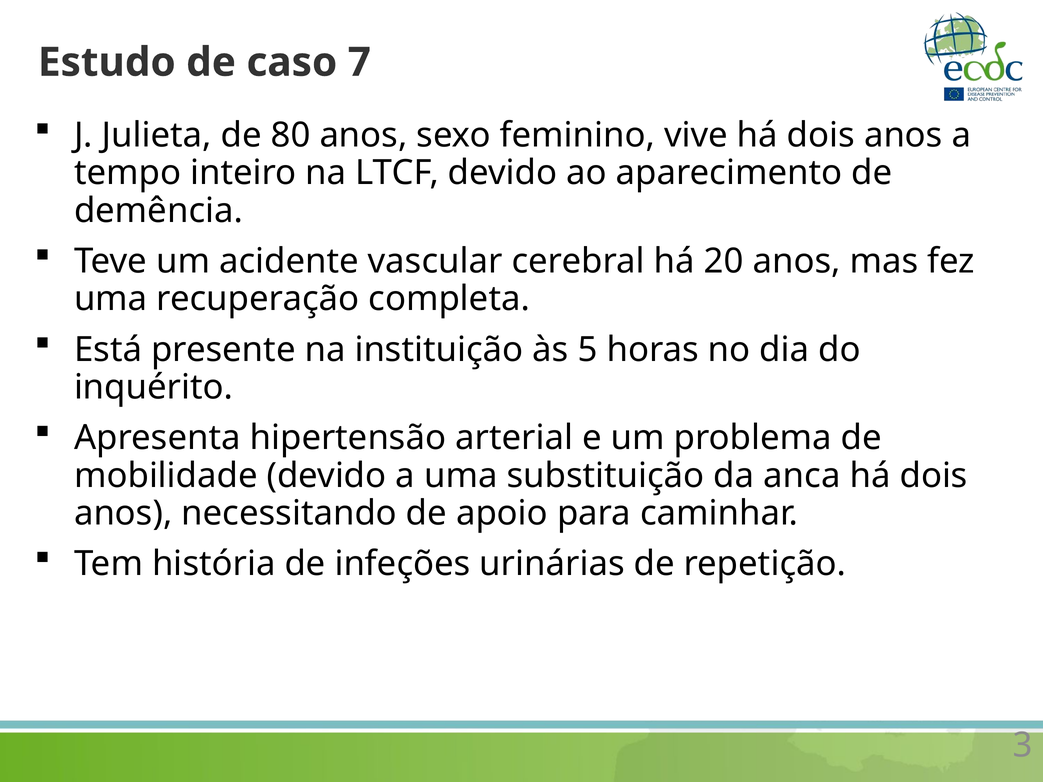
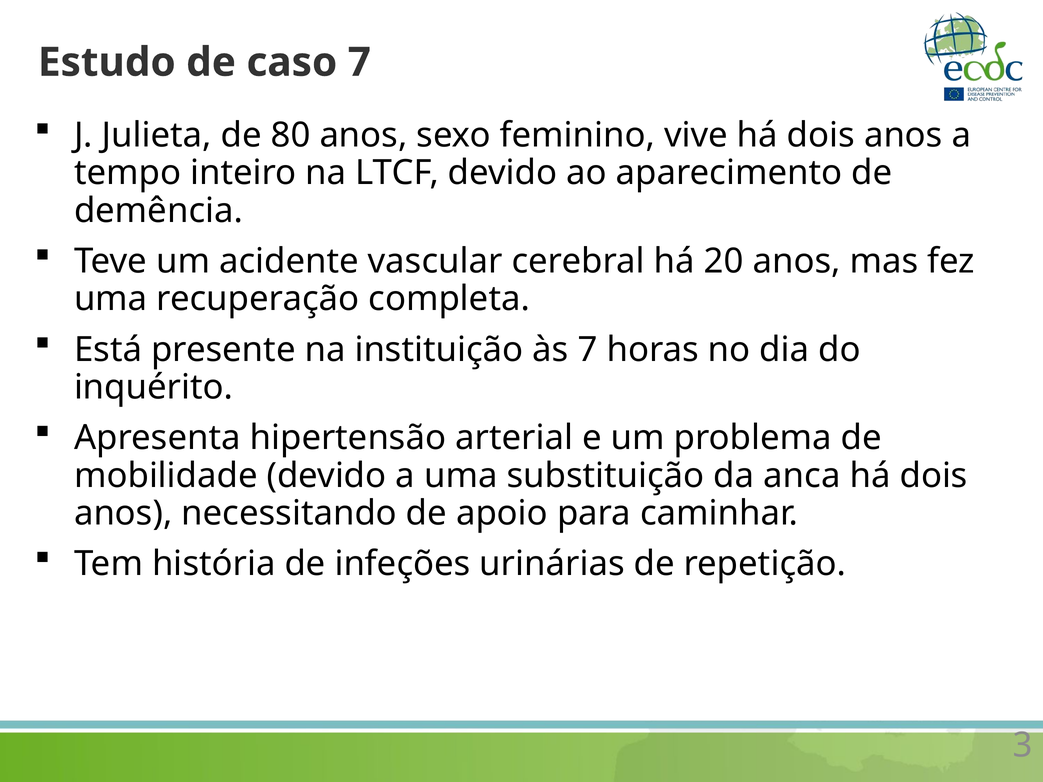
às 5: 5 -> 7 (588, 350)
